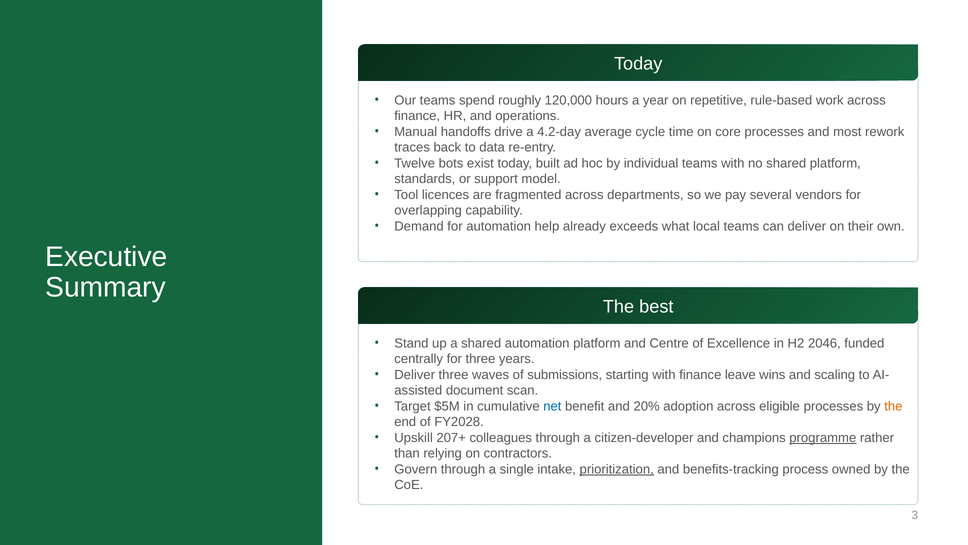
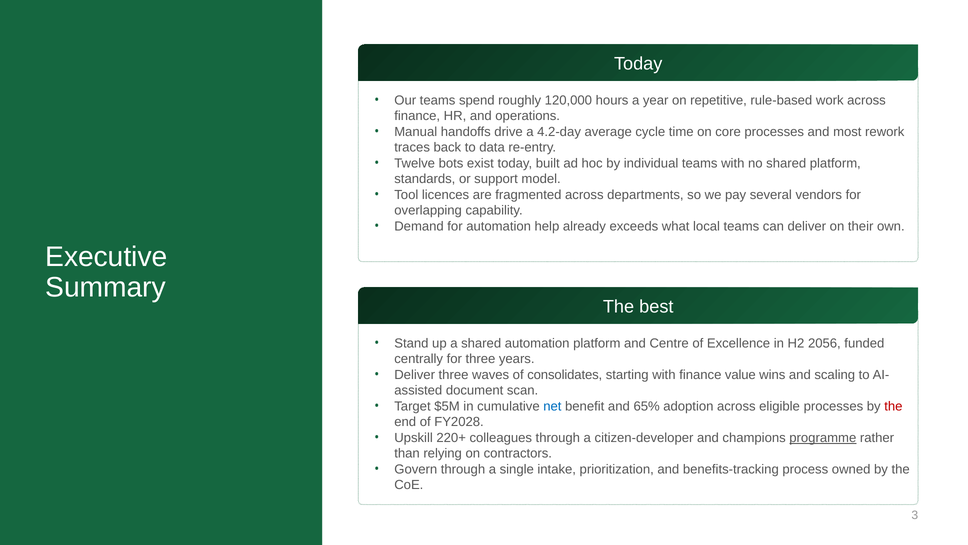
2046: 2046 -> 2056 (824, 343)
submissions: submissions -> consolidates (565, 374)
leave: leave -> value (740, 374)
20%: 20% -> 65% (647, 406)
the colour: orange -> red (893, 406)
207+: 207+ -> 220+ (451, 437)
prioritization underline: present -> none (617, 469)
